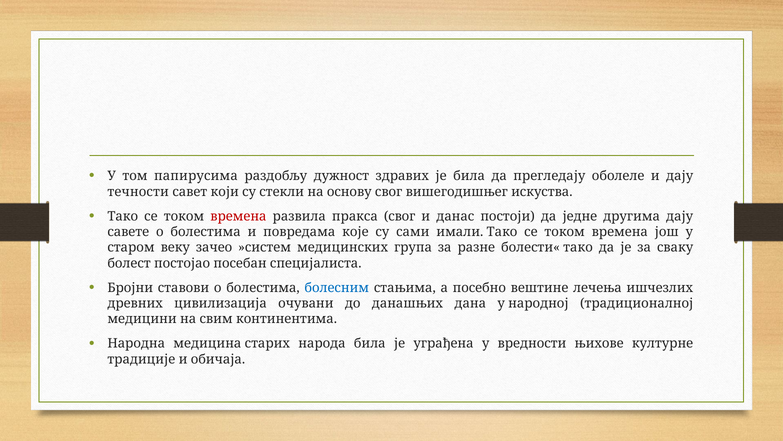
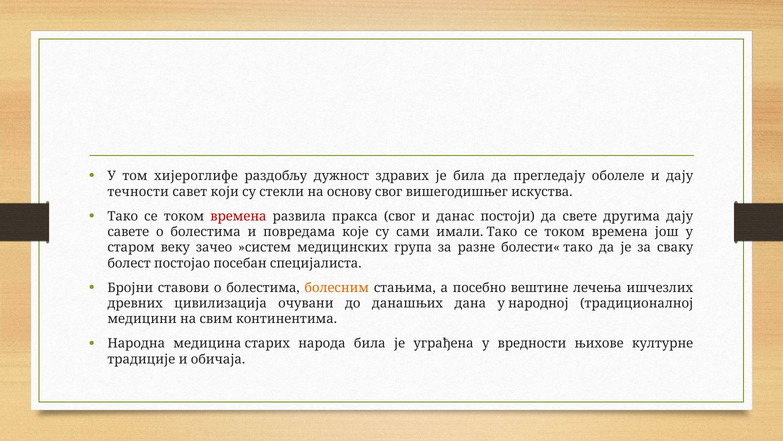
папирусима: папирусима -> хијероглифе (196, 176)
једне: једне -> свете (580, 216)
болесним colour: blue -> orange (337, 287)
